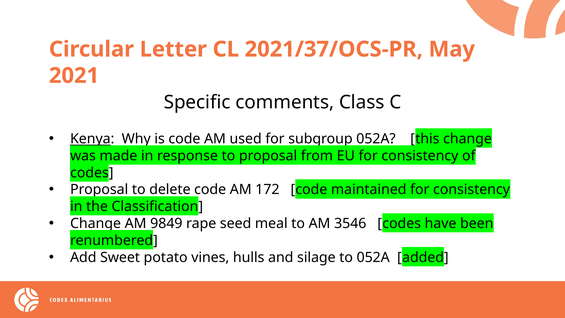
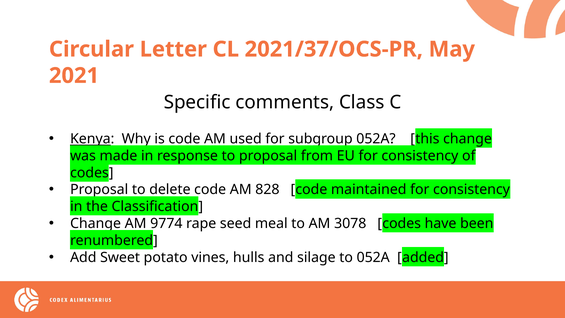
172: 172 -> 828 (267, 190)
9849: 9849 -> 9774 (166, 223)
3546: 3546 -> 3078 (350, 223)
